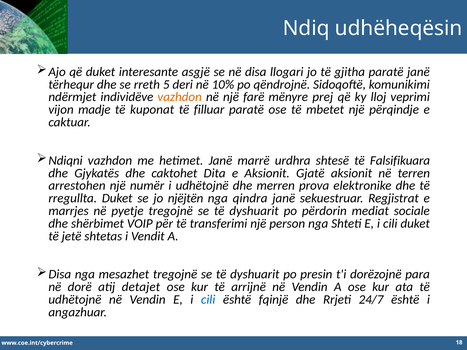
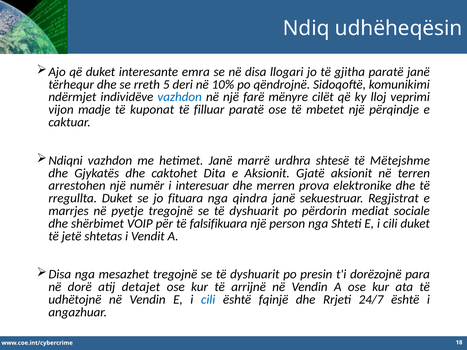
asgjë: asgjë -> emra (196, 72)
vazhdon colour: orange -> blue (180, 97)
prej: prej -> cilët (323, 97)
Falsifikuara: Falsifikuara -> Mëtejshme (400, 161)
i udhëtojnë: udhëtojnë -> interesuar (202, 186)
njëjtën: njëjtën -> fituara (186, 198)
transferimi: transferimi -> falsifikuara (219, 224)
